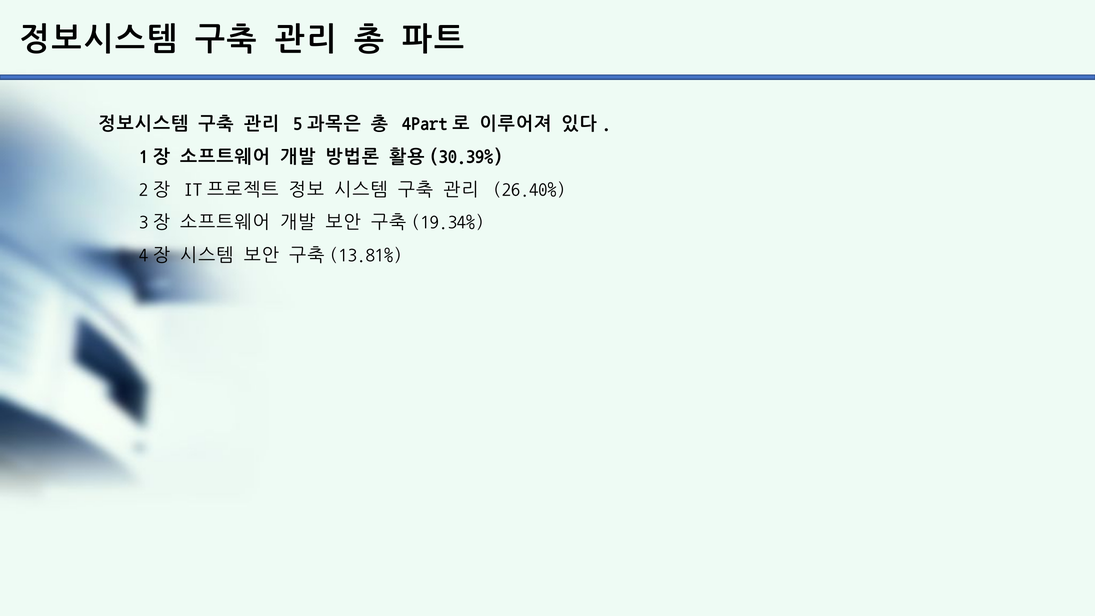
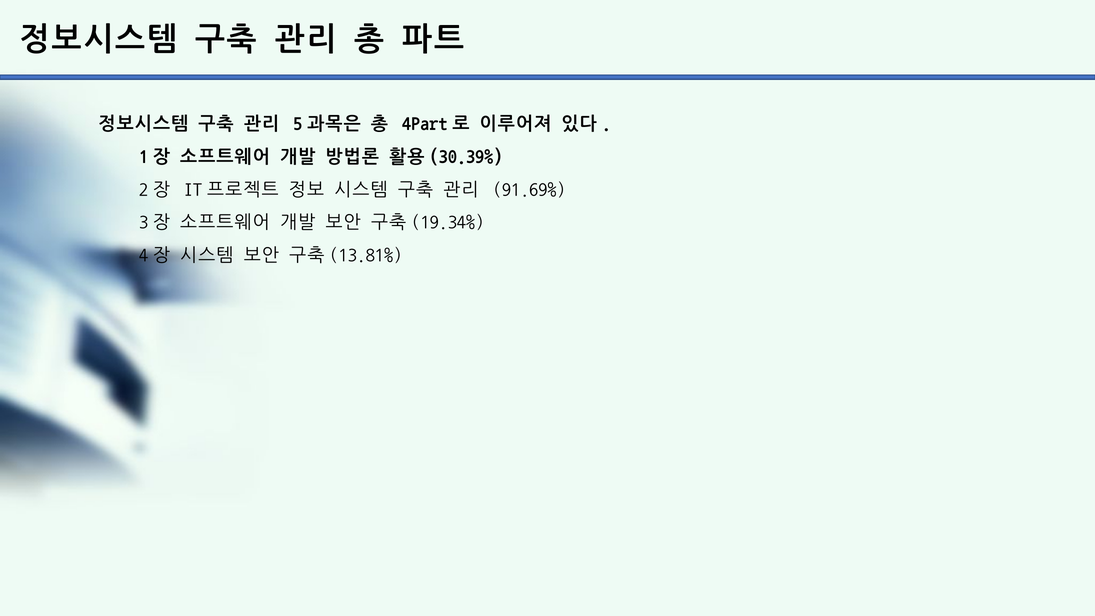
26.40%: 26.40% -> 91.69% (529, 189)
